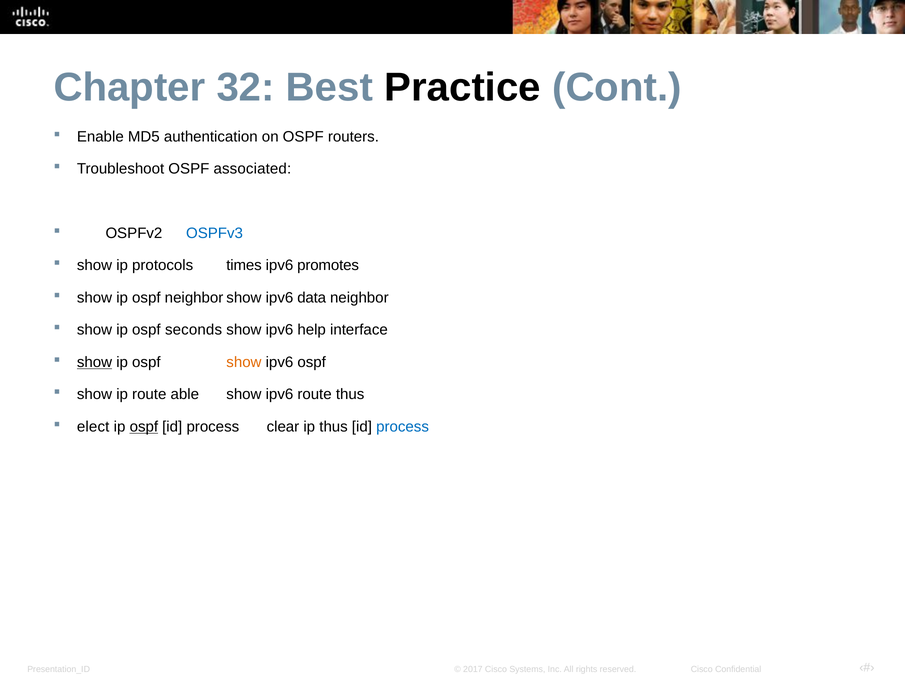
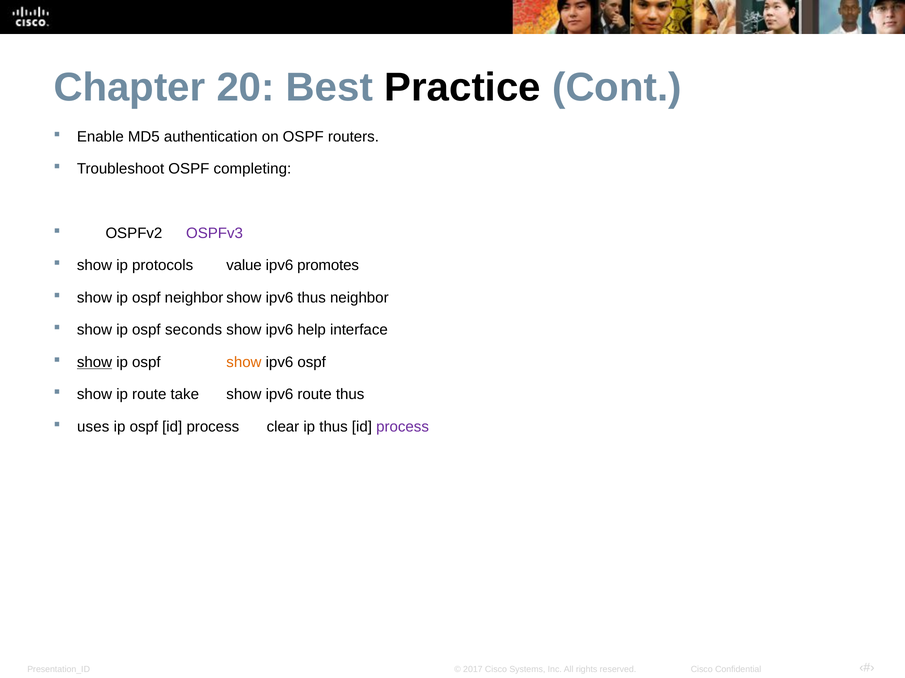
32: 32 -> 20 (246, 88)
associated: associated -> completing (252, 169)
OSPFv3 colour: blue -> purple (215, 234)
times: times -> value (244, 266)
ipv6 data: data -> thus (312, 298)
able: able -> take (185, 395)
elect: elect -> uses (93, 427)
ospf underline: present -> none (144, 427)
process colour: blue -> purple (403, 427)
